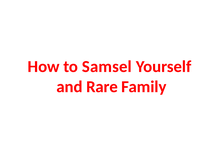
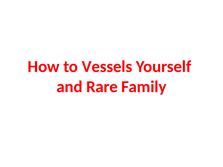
Samsel: Samsel -> Vessels (107, 67)
